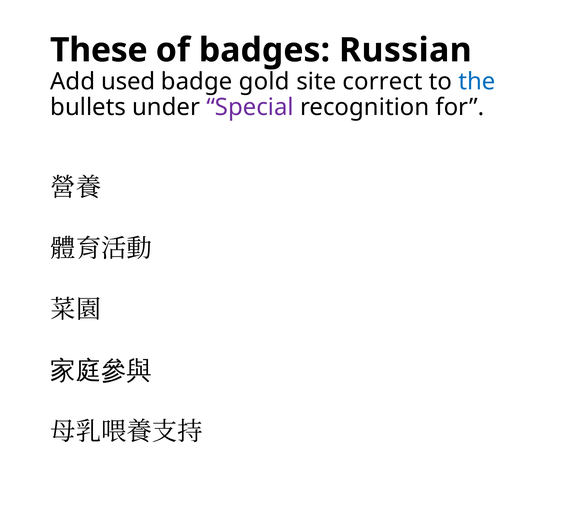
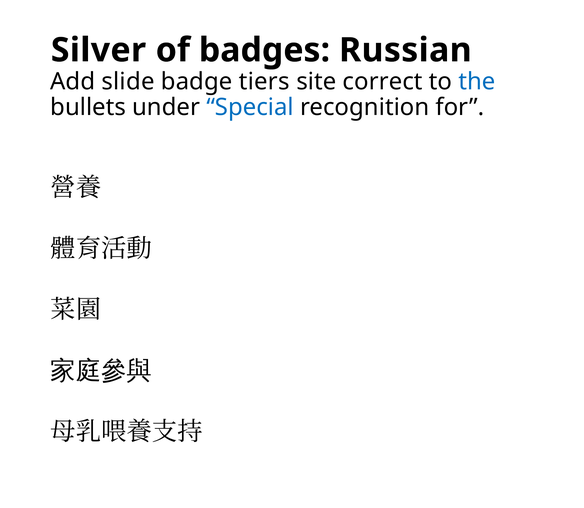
These: These -> Silver (98, 50)
used: used -> slide (128, 81)
gold: gold -> tiers (264, 81)
Special colour: purple -> blue (250, 107)
